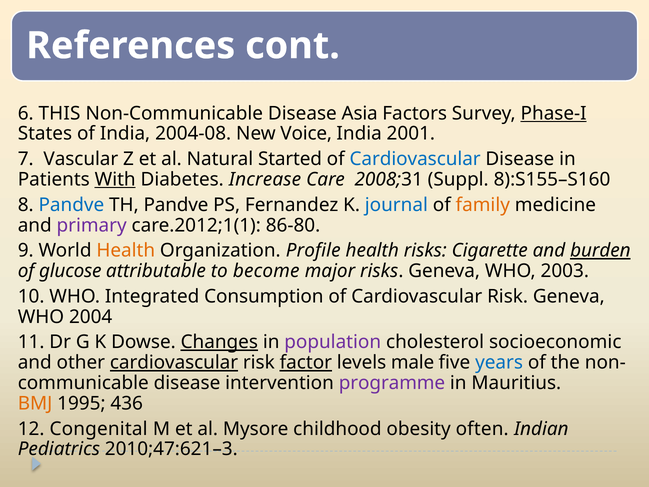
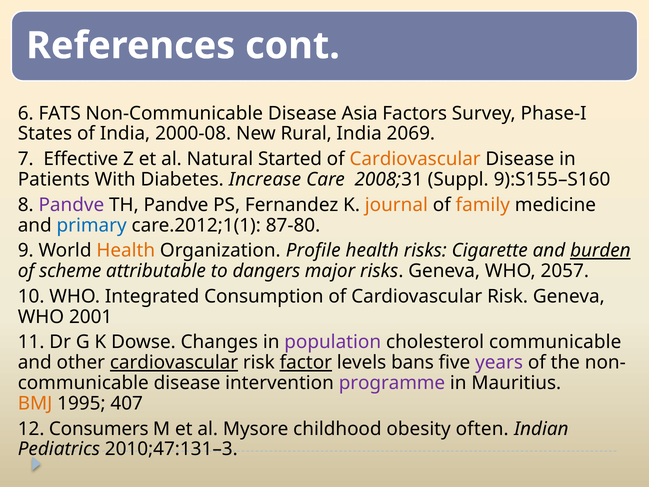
THIS: THIS -> FATS (60, 113)
Phase-I underline: present -> none (554, 113)
2004-08: 2004-08 -> 2000-08 (193, 134)
Voice: Voice -> Rural (306, 134)
2001: 2001 -> 2069 (411, 134)
Vascular: Vascular -> Effective (81, 159)
Cardiovascular colour: blue -> orange (415, 159)
With underline: present -> none (115, 179)
8):S155–S160: 8):S155–S160 -> 9):S155–S160 (552, 179)
Pandve colour: blue -> purple (71, 205)
journal colour: blue -> orange (396, 205)
primary colour: purple -> blue (92, 225)
86-80: 86-80 -> 87-80 (293, 225)
glucose: glucose -> scheme (70, 271)
become: become -> dangers (266, 271)
2003: 2003 -> 2057 (565, 271)
2004: 2004 -> 2001 (91, 317)
Changes underline: present -> none (219, 342)
cholesterol socioeconomic: socioeconomic -> communicable (555, 342)
male: male -> bans (413, 362)
years colour: blue -> purple (499, 362)
436: 436 -> 407 (127, 403)
Congenital: Congenital -> Consumers (99, 429)
2010;47:621–3: 2010;47:621–3 -> 2010;47:131–3 (171, 449)
